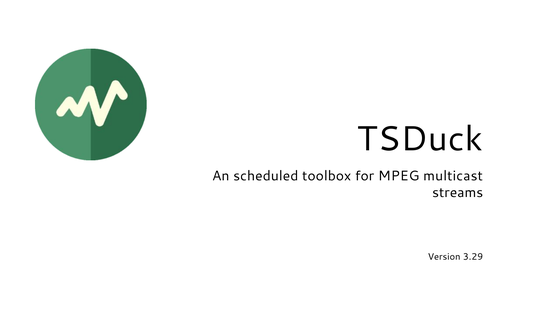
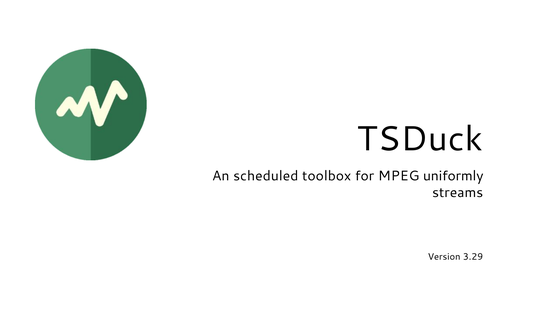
multicast: multicast -> uniformly (453, 176)
